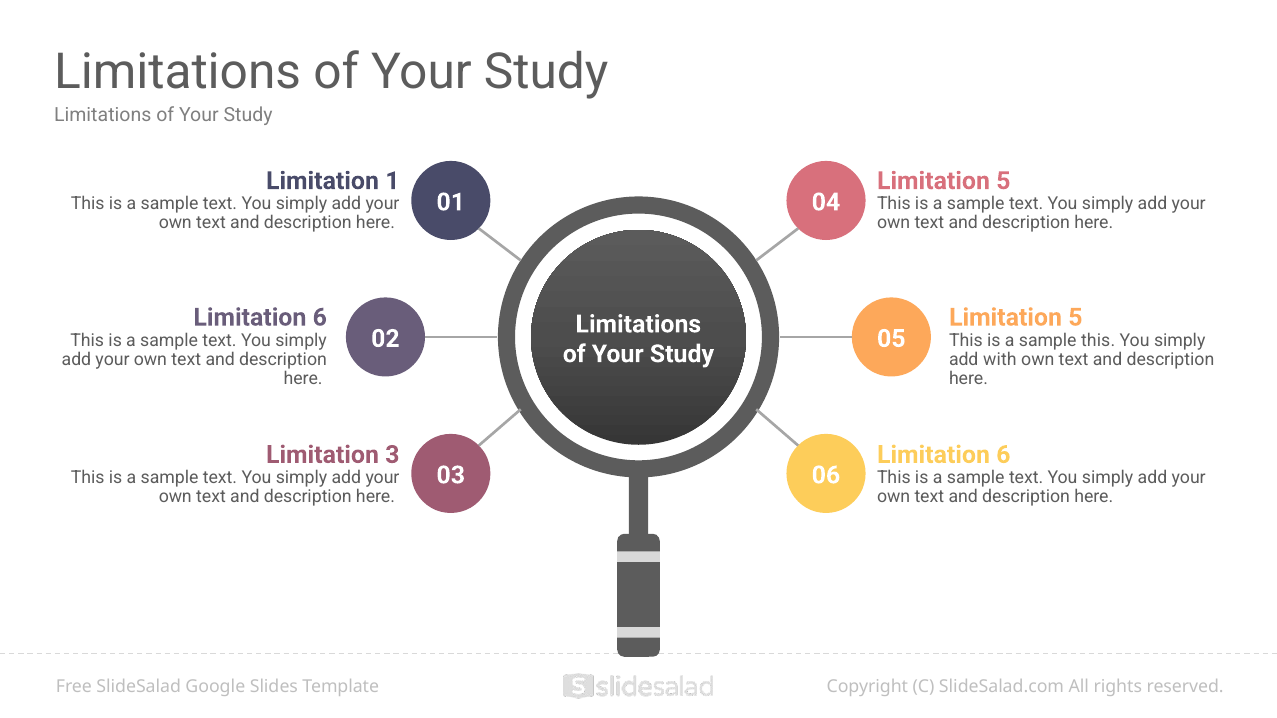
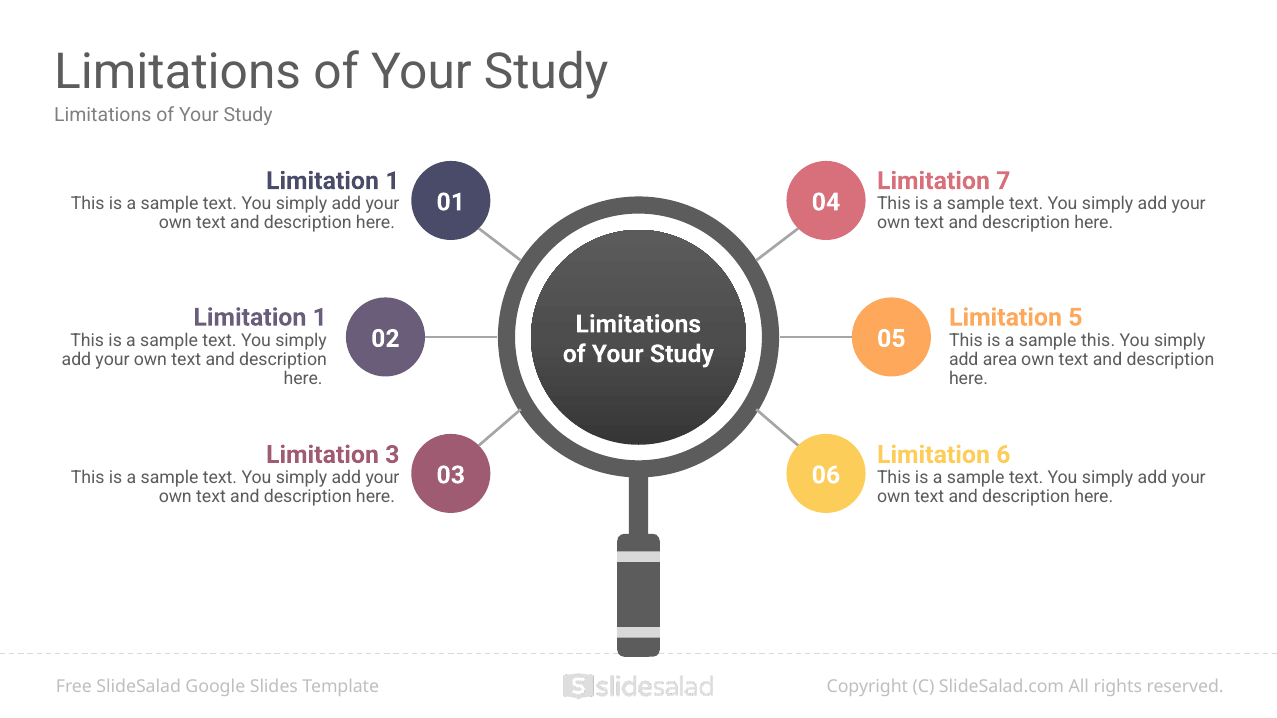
5: 5 -> 7 (1003, 181)
6: 6 -> 1 (320, 317)
with: with -> area (1000, 360)
